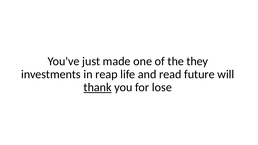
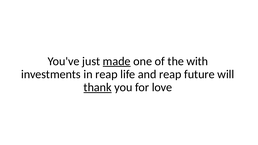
made underline: none -> present (117, 61)
they: they -> with (197, 61)
and read: read -> reap (170, 74)
lose: lose -> love (162, 87)
